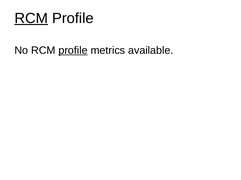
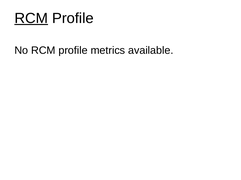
profile underline: present -> none (73, 51)
